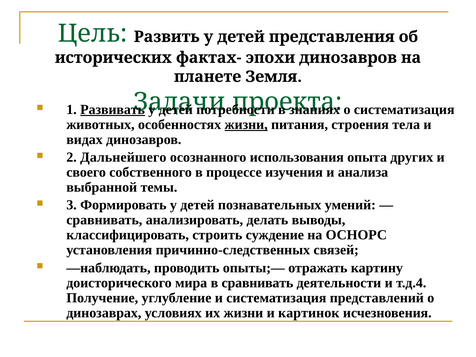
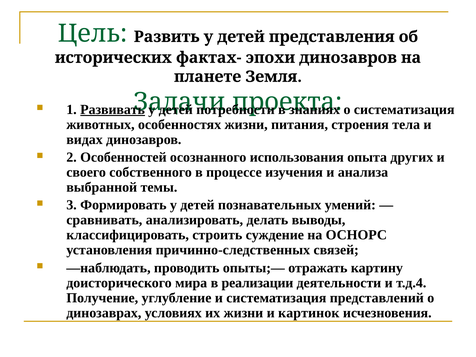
жизни underline: present -> none (246, 125)
Дальнейшего: Дальнейшего -> Особенностей (123, 157)
в сравнивать: сравнивать -> реализации (257, 283)
